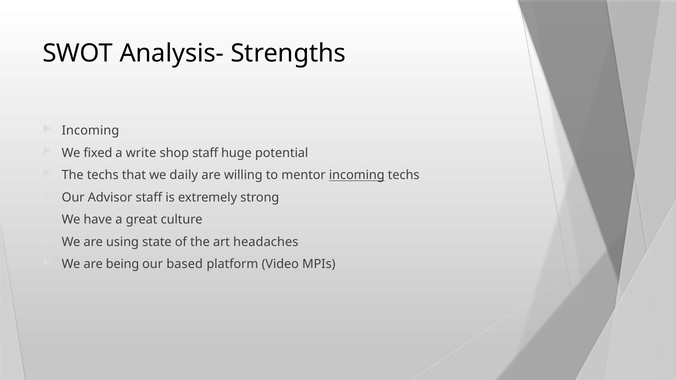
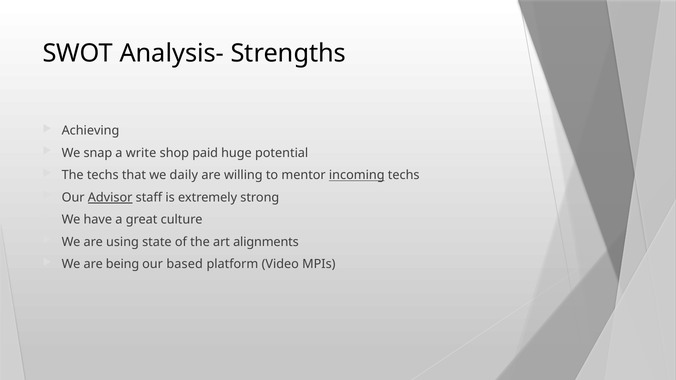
Incoming: Incoming -> Achieving (90, 131)
fixed: fixed -> snap (98, 153)
shop staff: staff -> paid (205, 153)
Advisor underline: none -> present (110, 198)
headaches: headaches -> alignments (266, 242)
